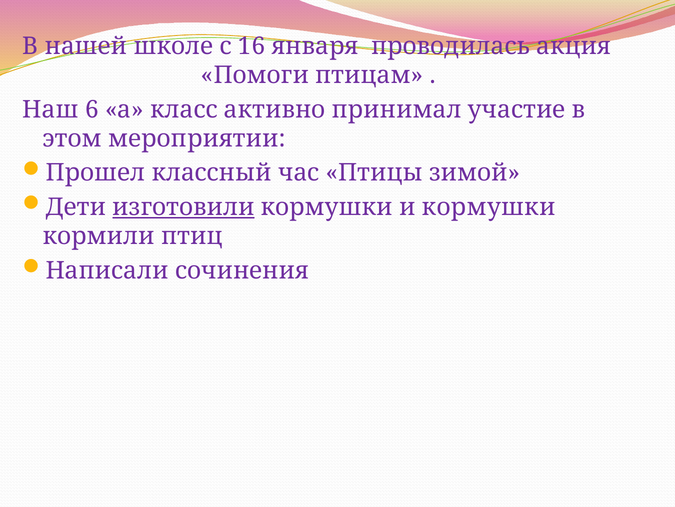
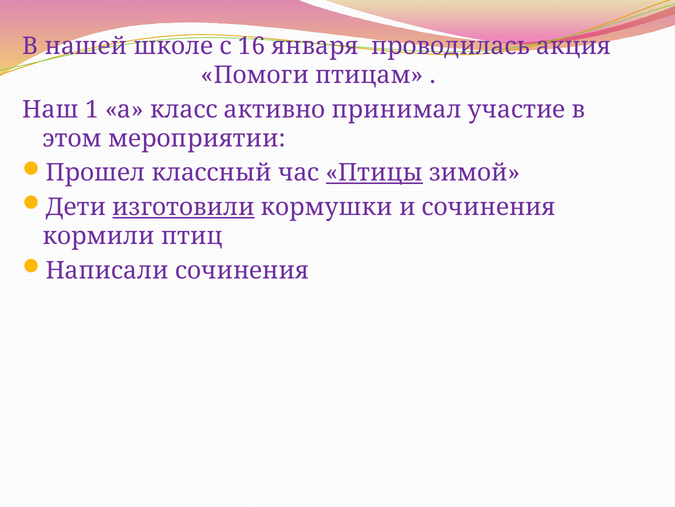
6: 6 -> 1 (92, 109)
Птицы underline: none -> present (374, 173)
и кормушки: кормушки -> сочинения (489, 207)
